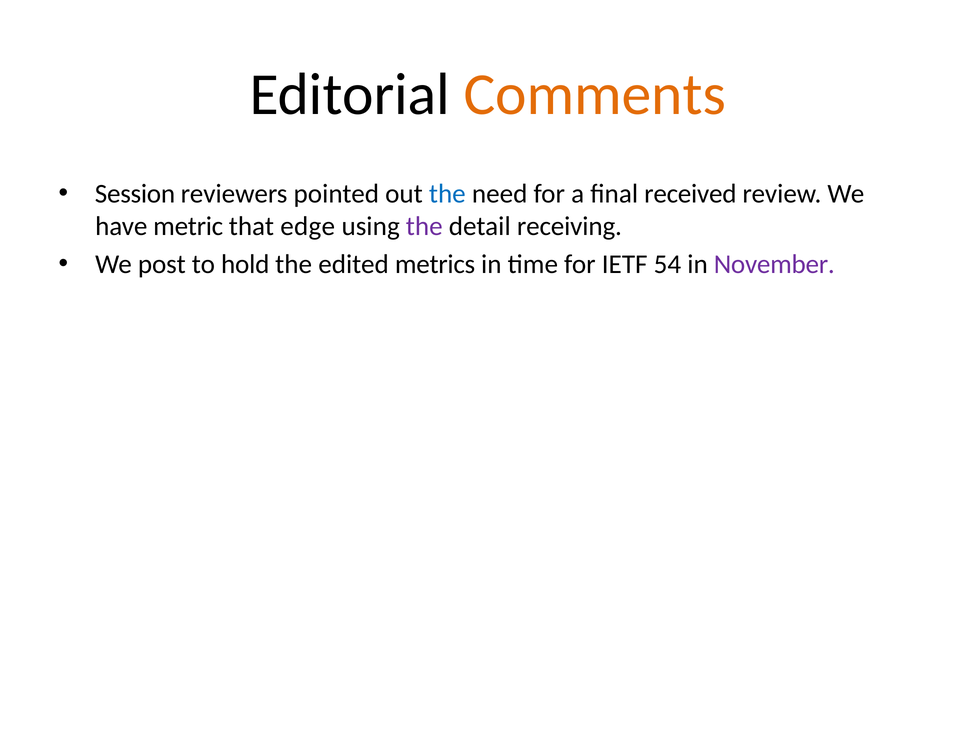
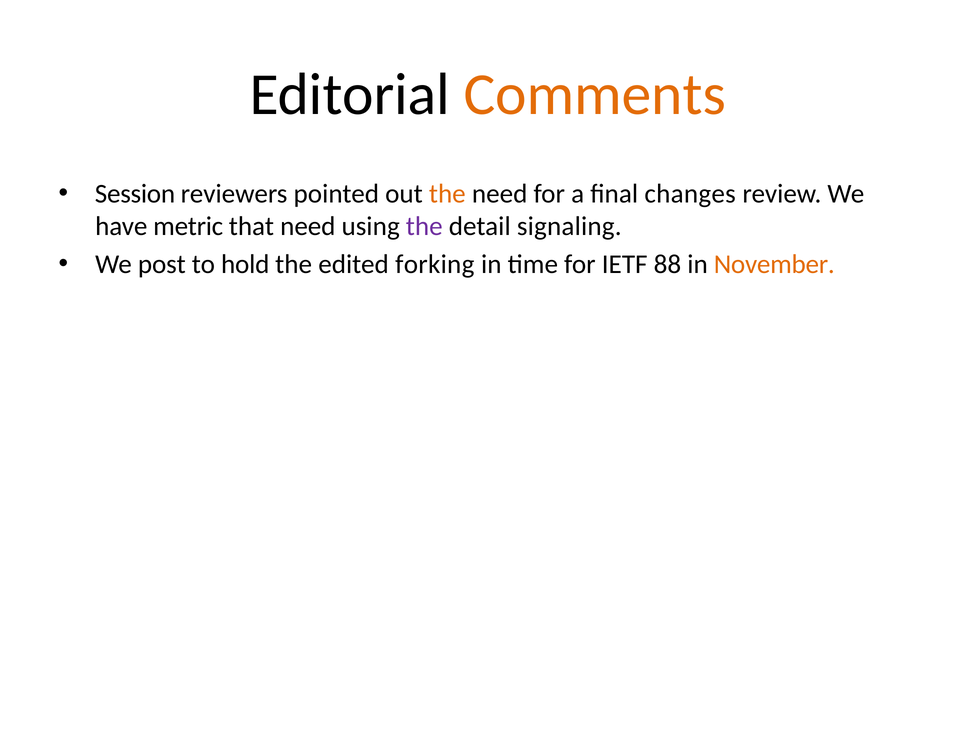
the colour: blue -> orange (447, 194)
received: received -> changes (690, 194)
that edge: edge -> need (308, 226)
receiving: receiving -> signaling (569, 226)
metrics: metrics -> forking (435, 264)
54: 54 -> 88 (667, 264)
November colour: purple -> orange (774, 264)
